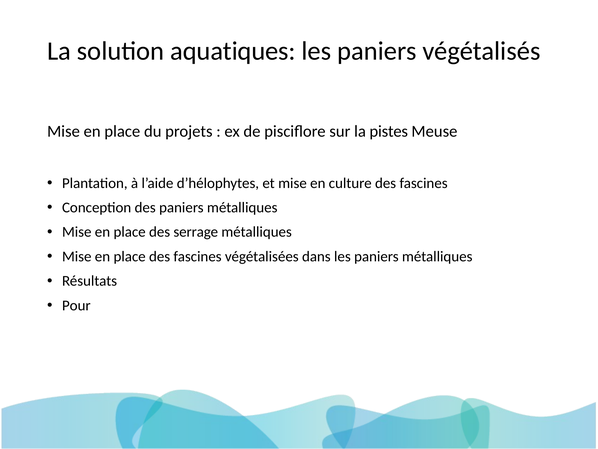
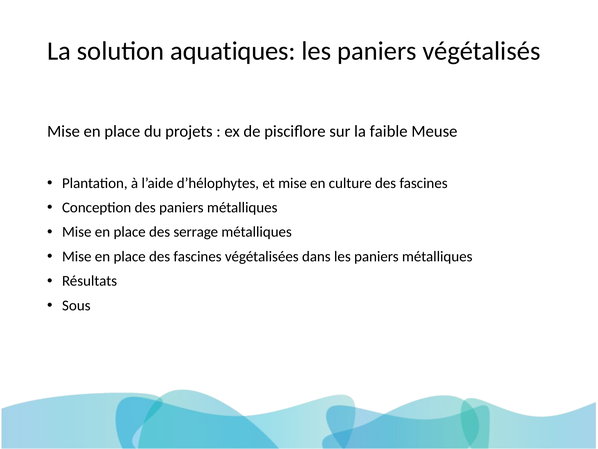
pistes: pistes -> faible (389, 131)
Pour: Pour -> Sous (76, 305)
